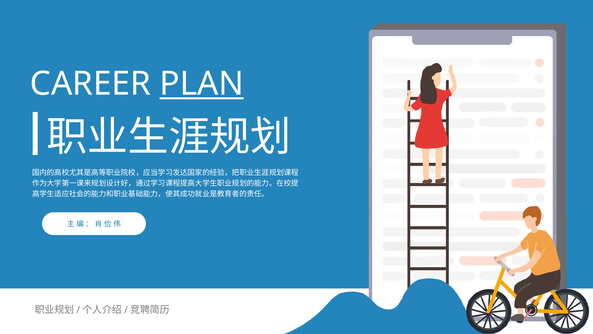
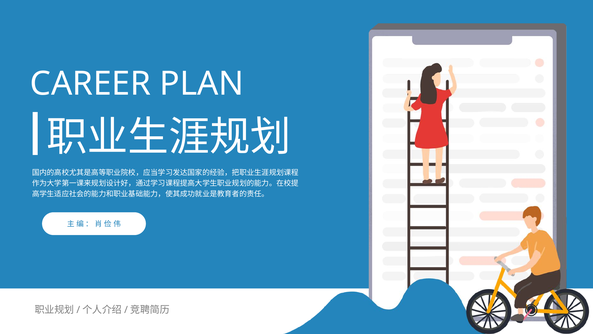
PLAN underline: present -> none (202, 84)
